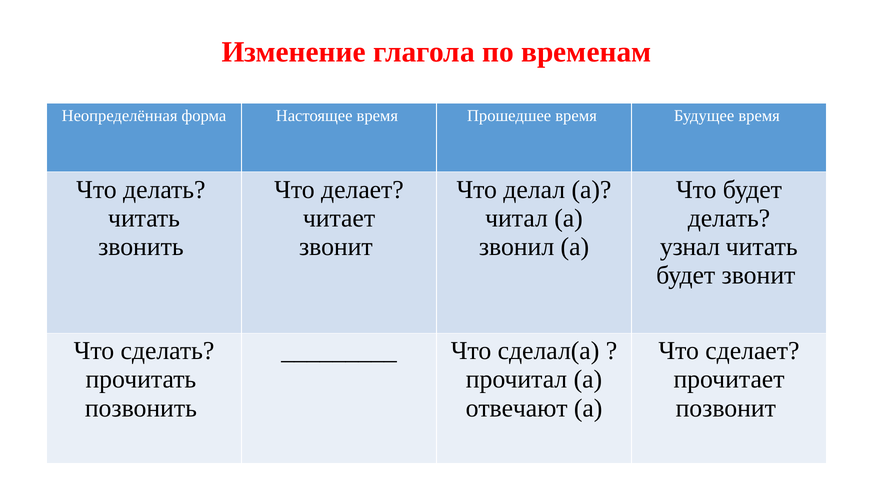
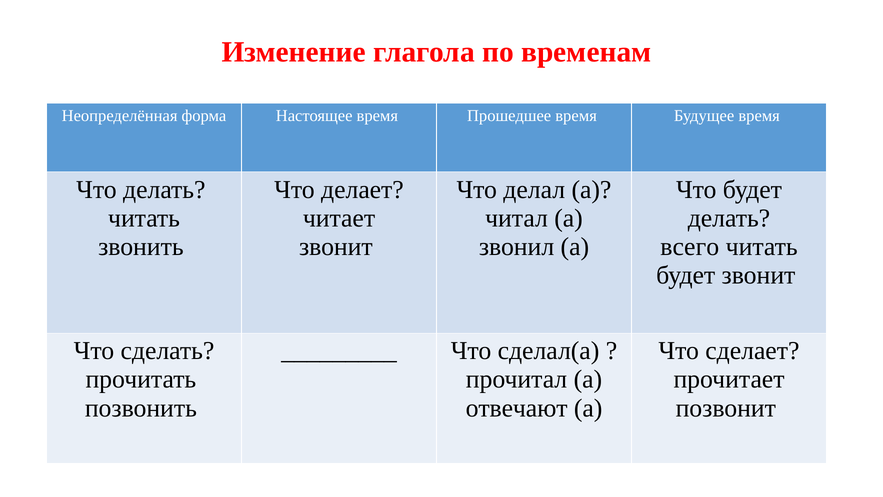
узнал: узнал -> всего (690, 246)
